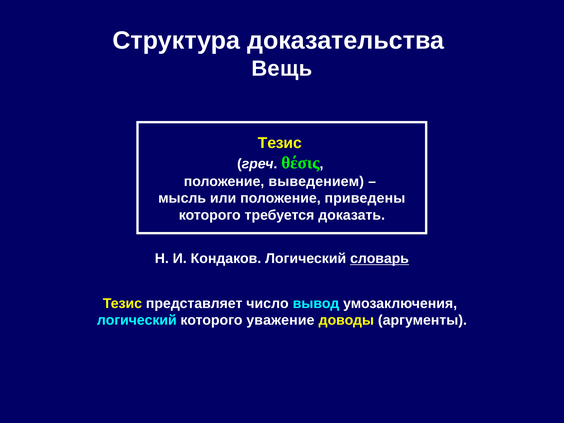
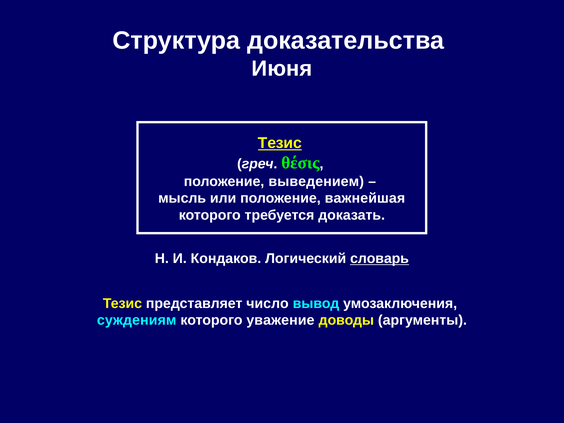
Вещь: Вещь -> Июня (282, 69)
Тезис underline: none -> present (280, 143)
приведены: приведены -> важнейшая (365, 198)
логический: логический -> суждениям (137, 320)
